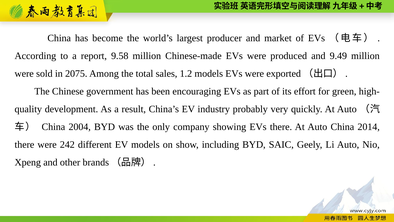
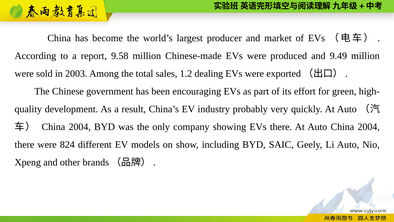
2075: 2075 -> 2003 (76, 74)
1.2 models: models -> dealing (209, 74)
Auto China 2014: 2014 -> 2004 (369, 127)
242: 242 -> 824 (67, 145)
